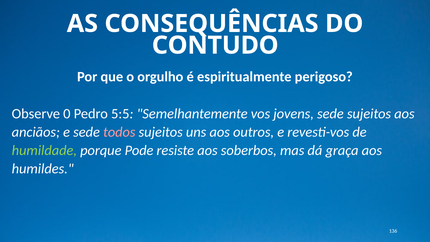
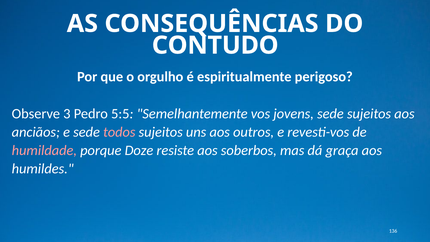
0: 0 -> 3 (67, 114)
humildade colour: light green -> pink (44, 150)
Pode: Pode -> Doze (139, 150)
